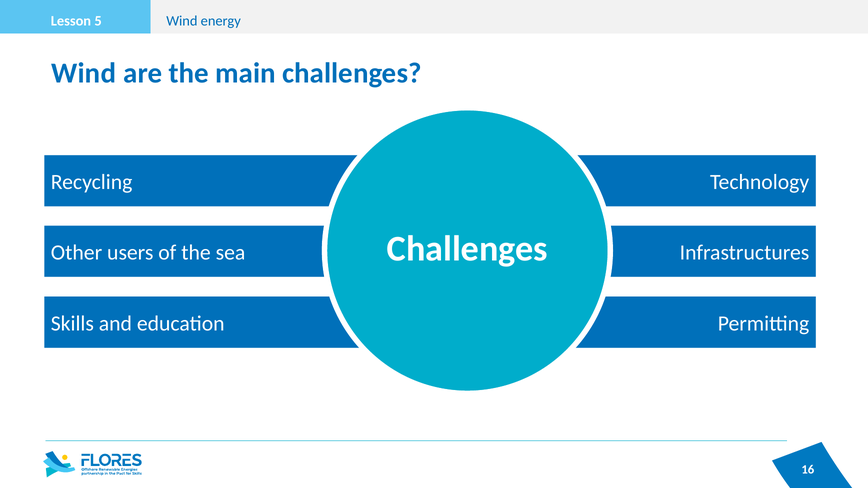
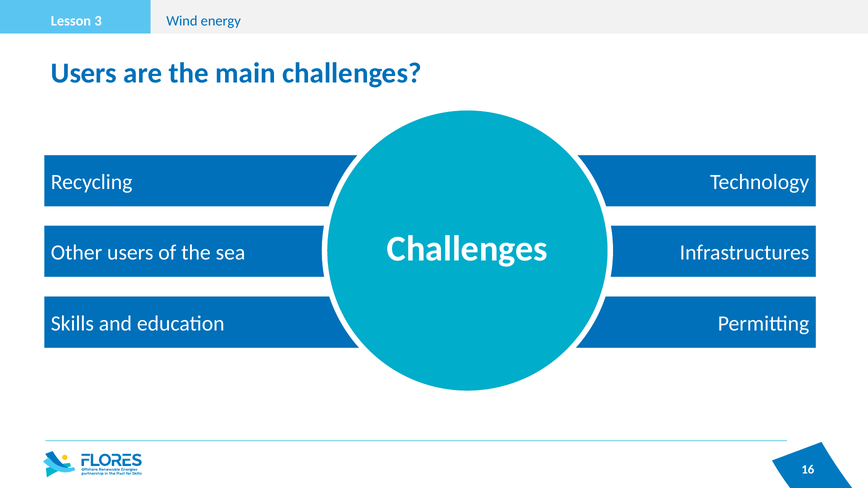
5: 5 -> 3 (98, 21)
Wind: Wind -> Users (84, 73)
